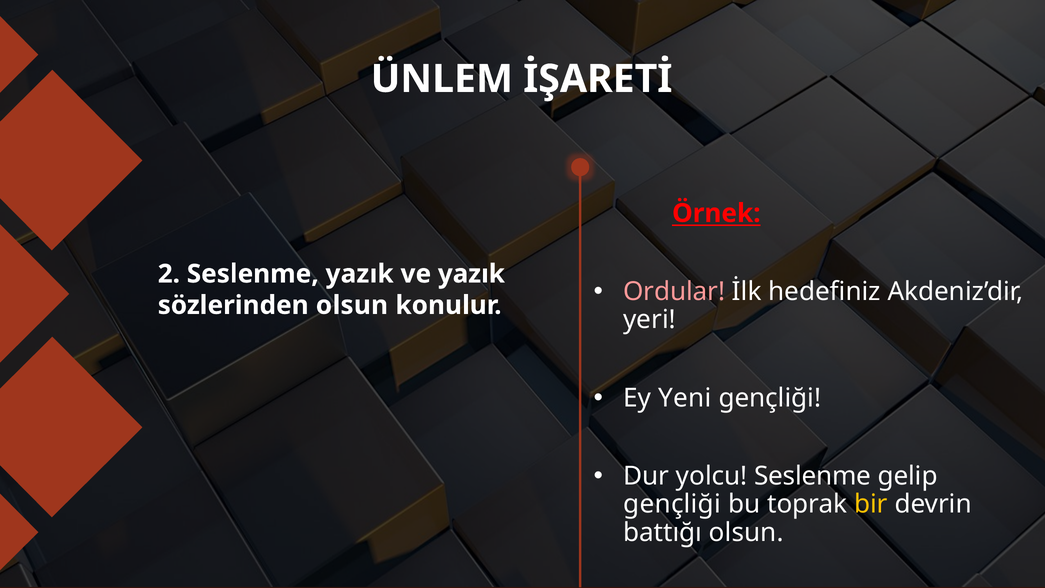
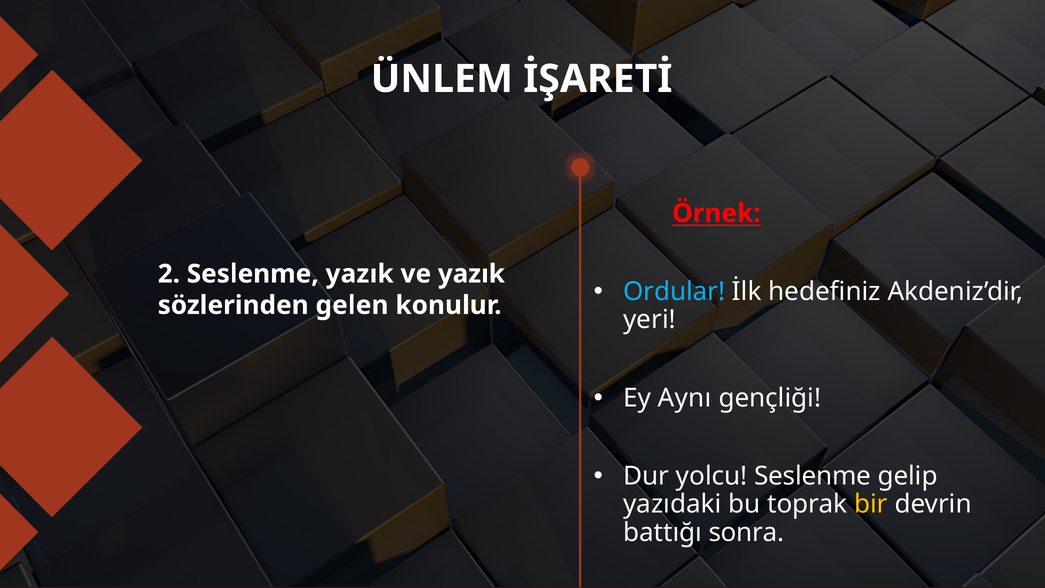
Ordular colour: pink -> light blue (674, 291)
sözlerinden olsun: olsun -> gelen (352, 305)
Yeni: Yeni -> Aynı (685, 398)
gençliği: gençliği -> yazıdaki (672, 504)
battığı olsun: olsun -> sonra (746, 532)
